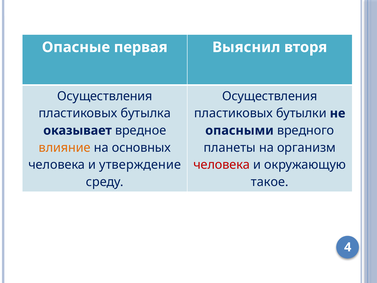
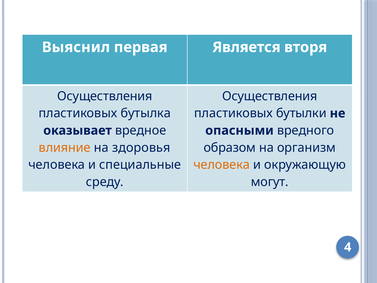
Опасные: Опасные -> Выяснил (76, 47)
Выяснил: Выяснил -> Является (246, 47)
основных: основных -> здоровья (141, 148)
планеты: планеты -> образом (230, 148)
утверждение: утверждение -> специальные (140, 165)
человека colour: red -> orange (222, 165)
такое: такое -> могут (270, 182)
